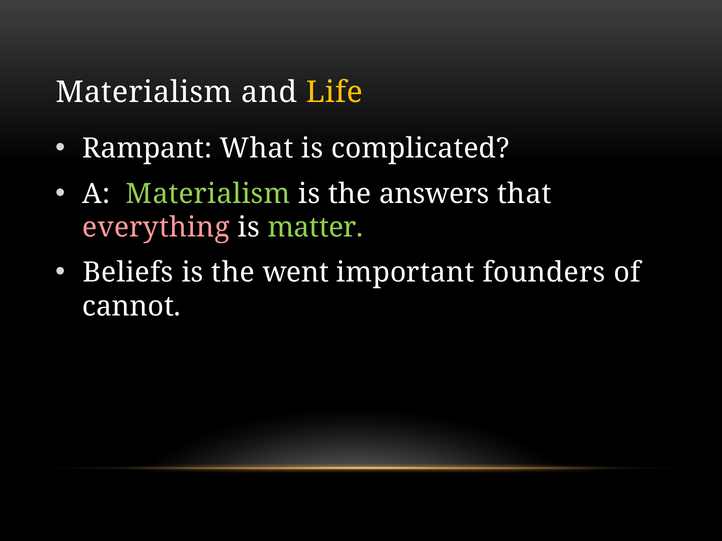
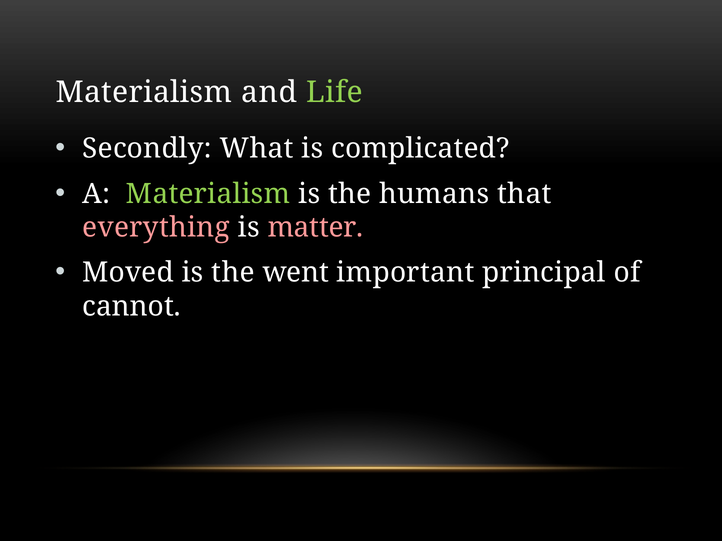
Life colour: yellow -> light green (334, 92)
Rampant: Rampant -> Secondly (147, 149)
answers: answers -> humans (434, 194)
matter colour: light green -> pink (316, 228)
Beliefs: Beliefs -> Moved (128, 273)
founders: founders -> principal (544, 273)
